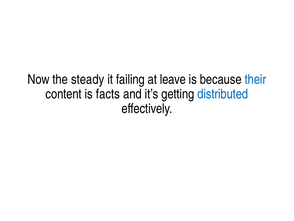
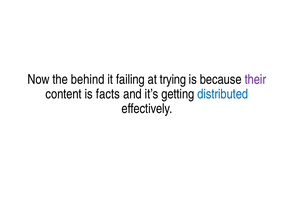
steady: steady -> behind (88, 79)
leave: leave -> trying (173, 79)
their colour: blue -> purple (255, 79)
